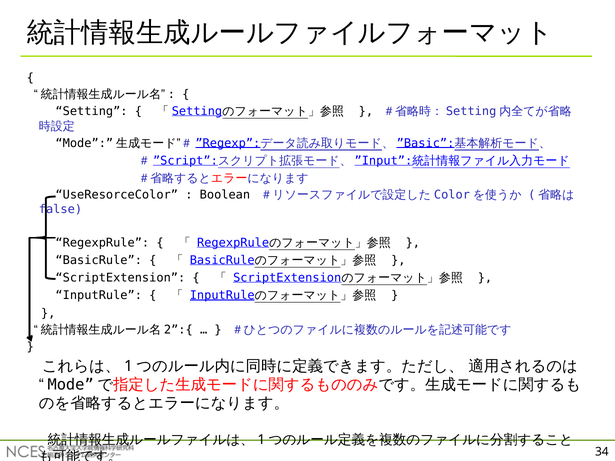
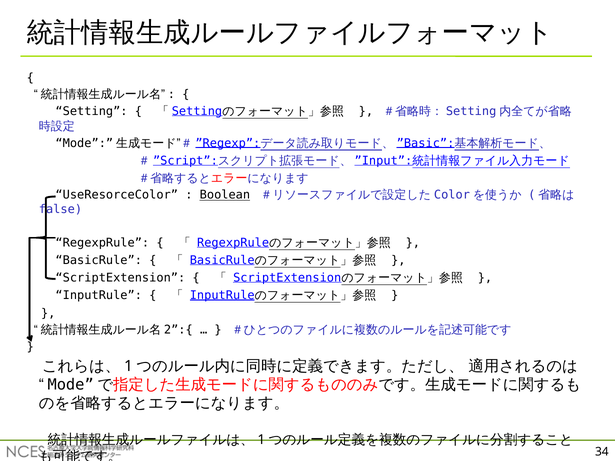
Boolean underline: none -> present (225, 195)
